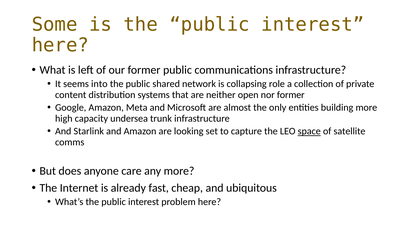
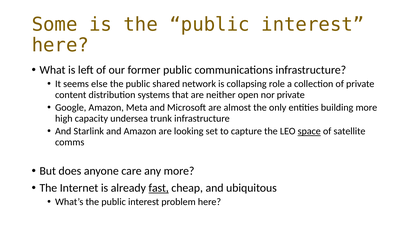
into: into -> else (99, 84)
nor former: former -> private (291, 95)
fast underline: none -> present (159, 188)
